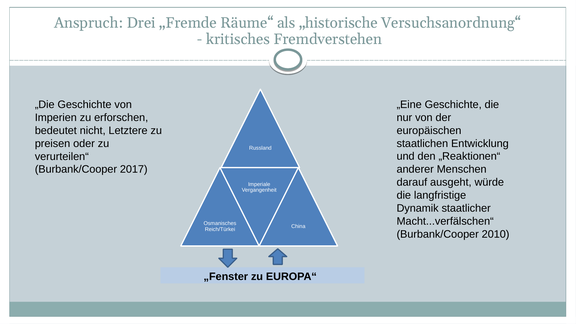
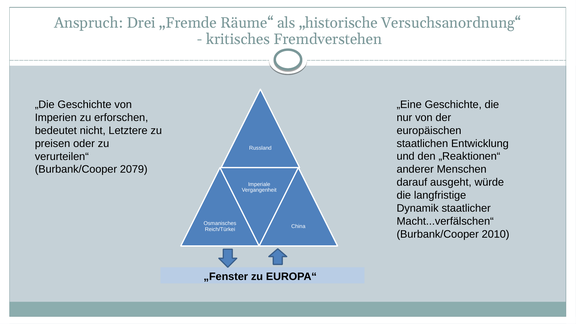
2017: 2017 -> 2079 (134, 169)
